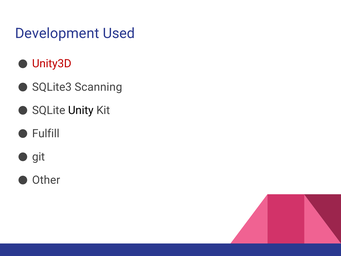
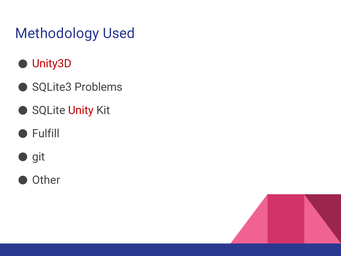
Development: Development -> Methodology (57, 33)
Scanning: Scanning -> Problems (98, 87)
Unity colour: black -> red (81, 110)
